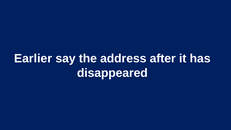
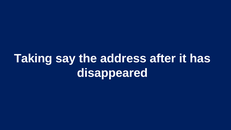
Earlier: Earlier -> Taking (33, 58)
